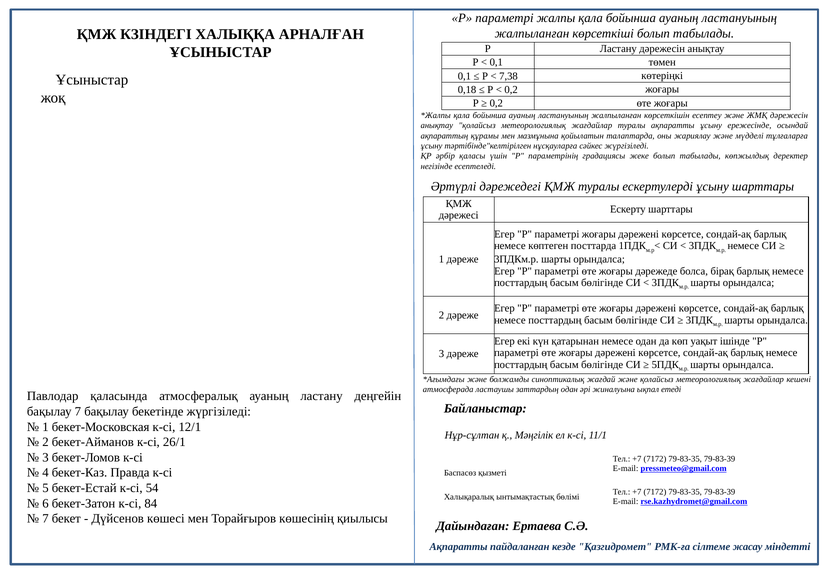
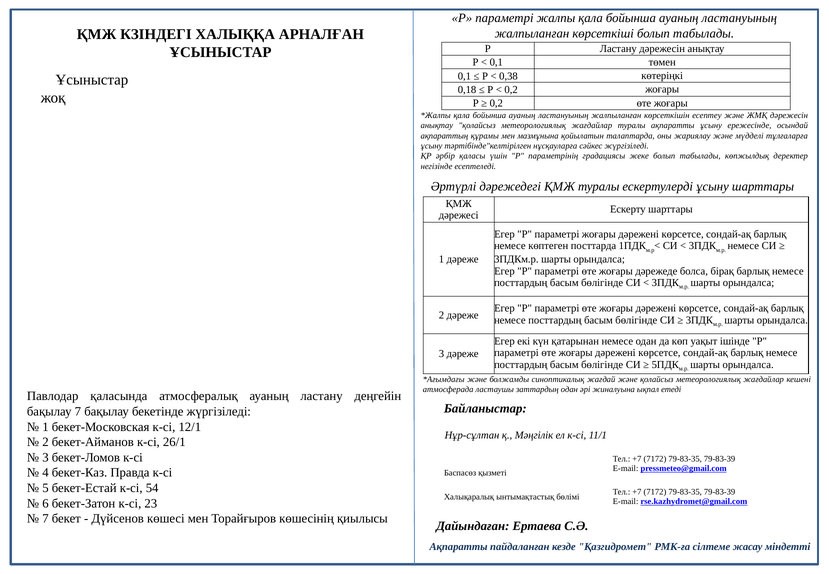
7,38: 7,38 -> 0,38 (509, 76)
84: 84 -> 23 (151, 503)
